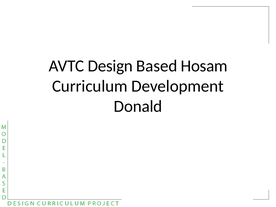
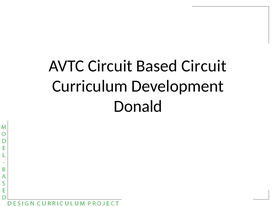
AVTC Design: Design -> Circuit (110, 66)
Based Hosam: Hosam -> Circuit (204, 66)
